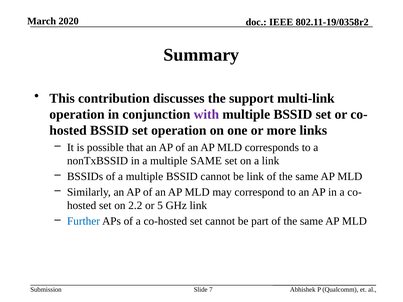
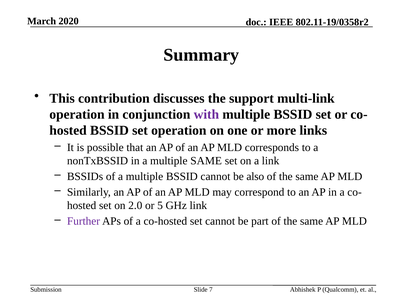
be link: link -> also (255, 177)
2.2: 2.2 -> 2.0 (135, 206)
Further colour: blue -> purple (84, 221)
